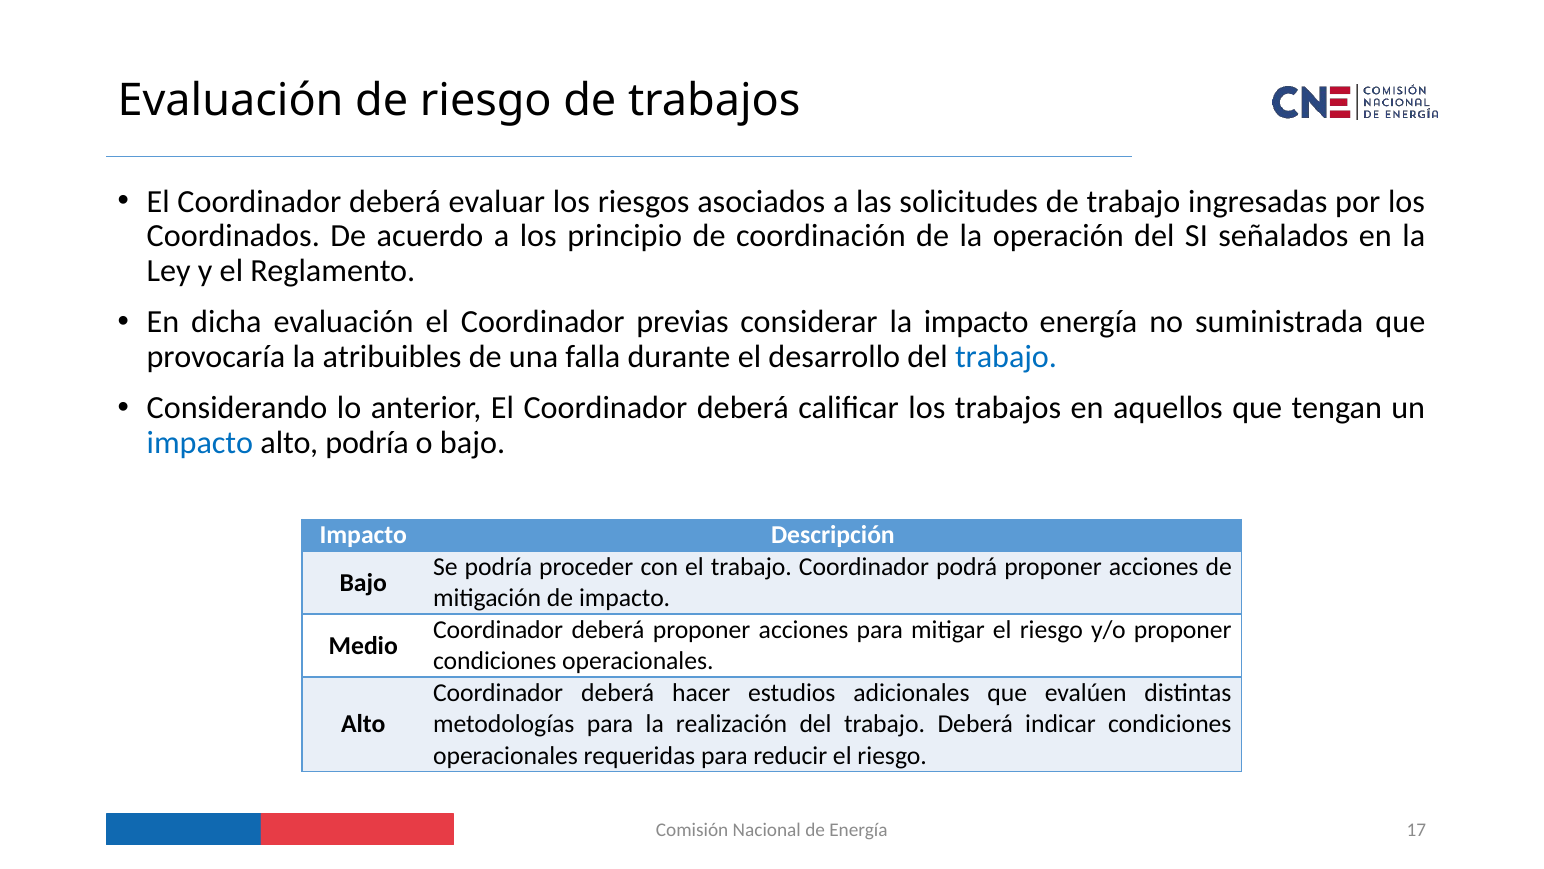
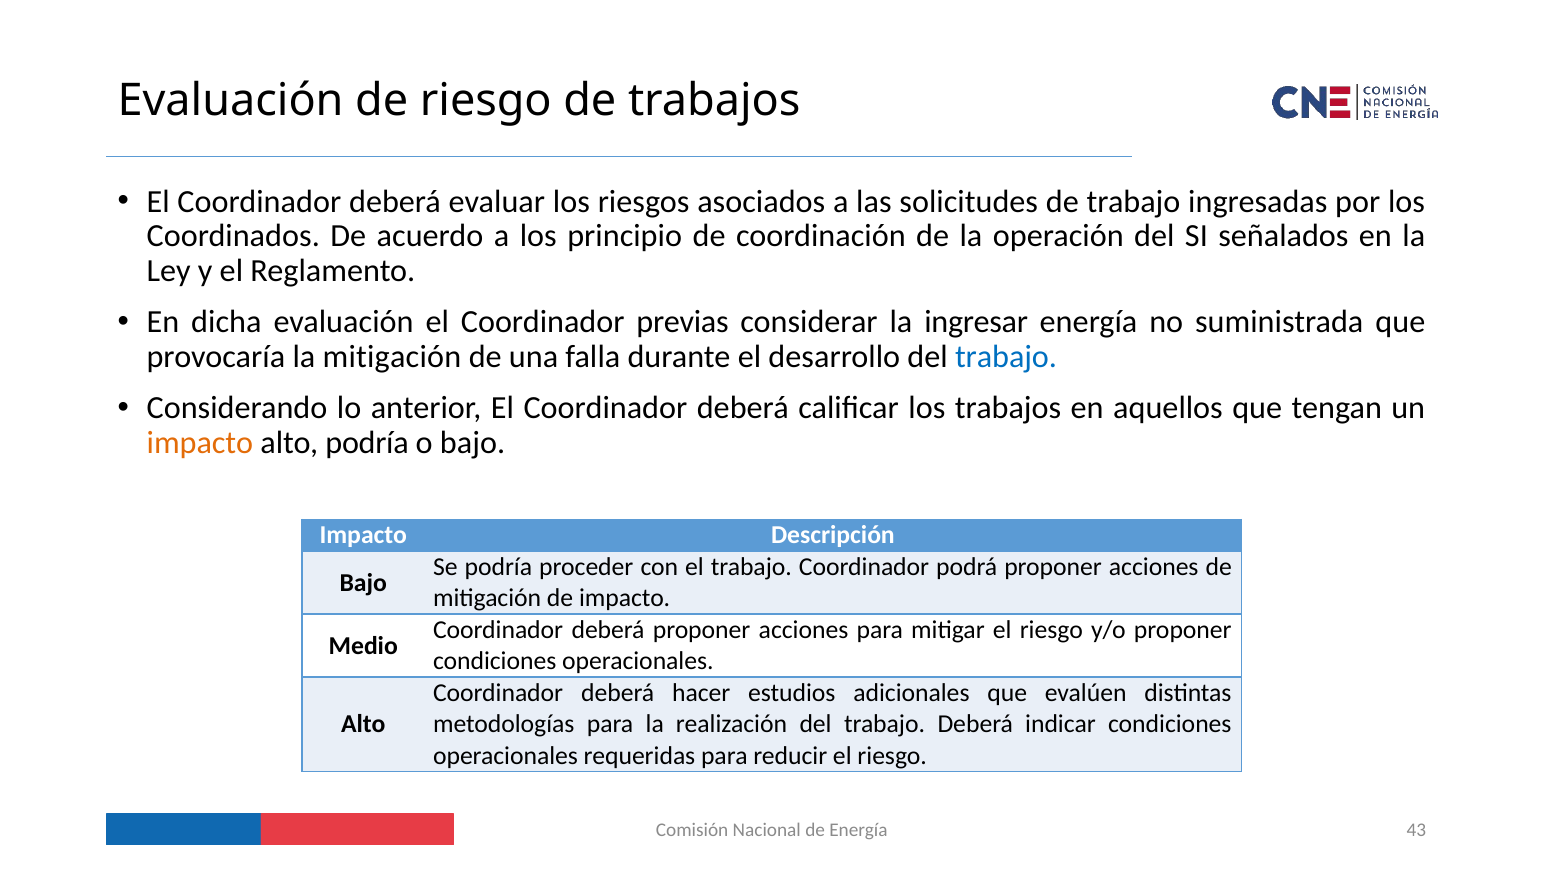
la impacto: impacto -> ingresar (976, 322)
la atribuibles: atribuibles -> mitigación (392, 357)
impacto colour: blue -> orange (200, 442)
17: 17 -> 43 (1416, 829)
